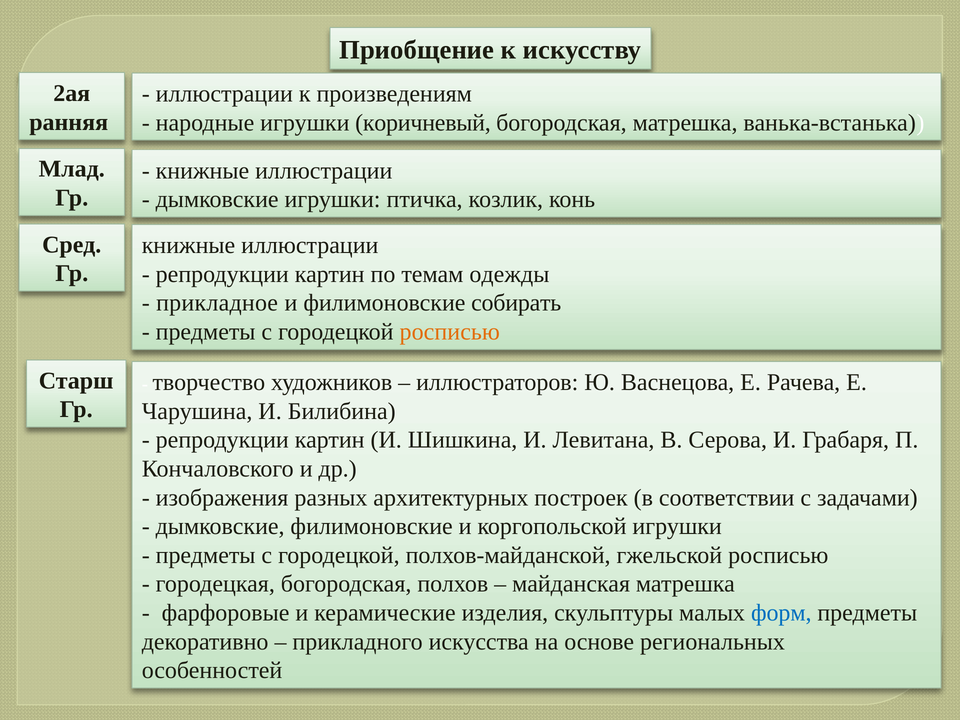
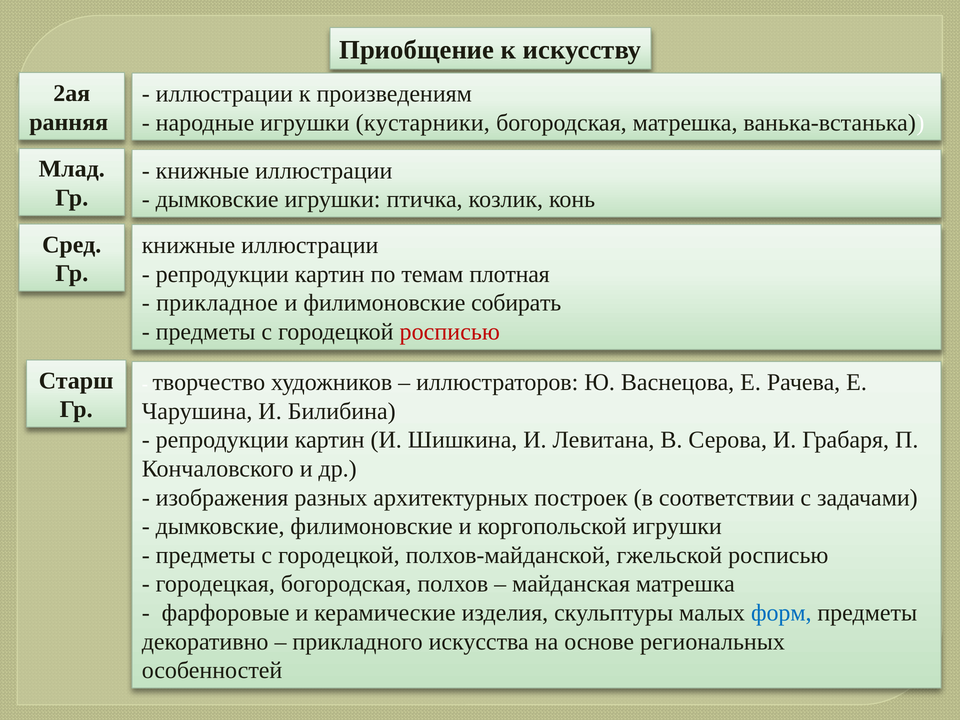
коричневый: коричневый -> кустарники (423, 123)
одежды: одежды -> плотная (510, 274)
росписью colour: orange -> red (450, 332)
